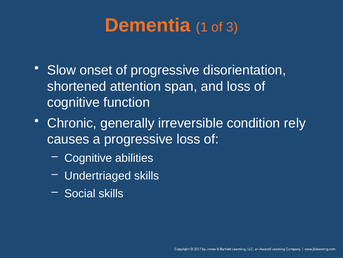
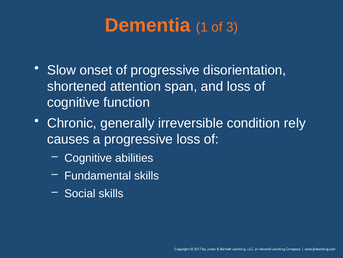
Undertriaged: Undertriaged -> Fundamental (98, 175)
